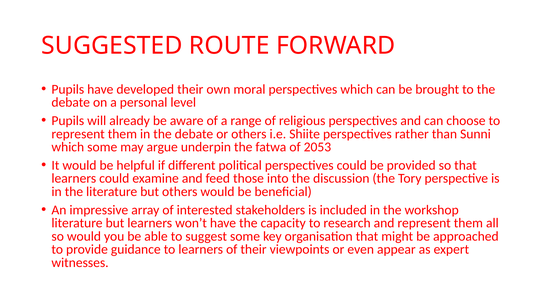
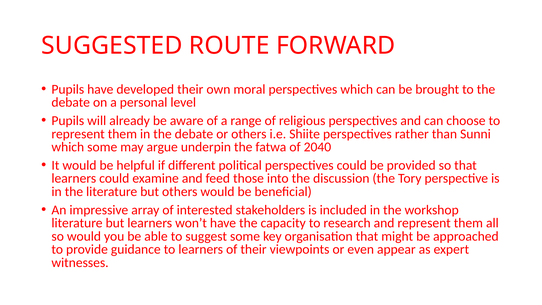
2053: 2053 -> 2040 (317, 147)
